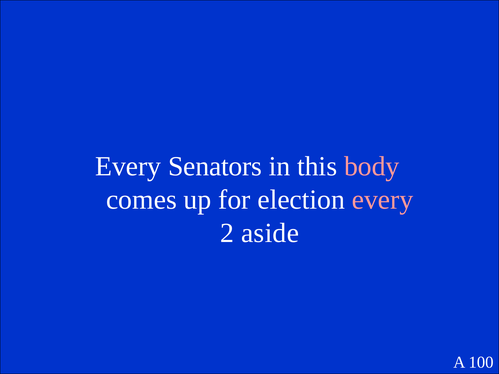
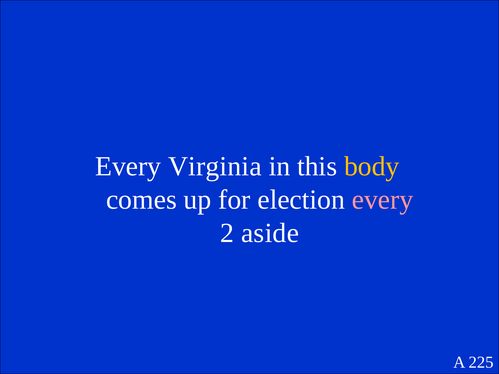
Senators: Senators -> Virginia (215, 167)
body colour: pink -> yellow (372, 167)
100: 100 -> 225 (481, 363)
